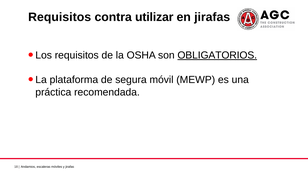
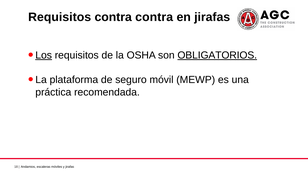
contra utilizar: utilizar -> contra (154, 17)
Los underline: none -> present (44, 55)
segura: segura -> seguro (131, 80)
